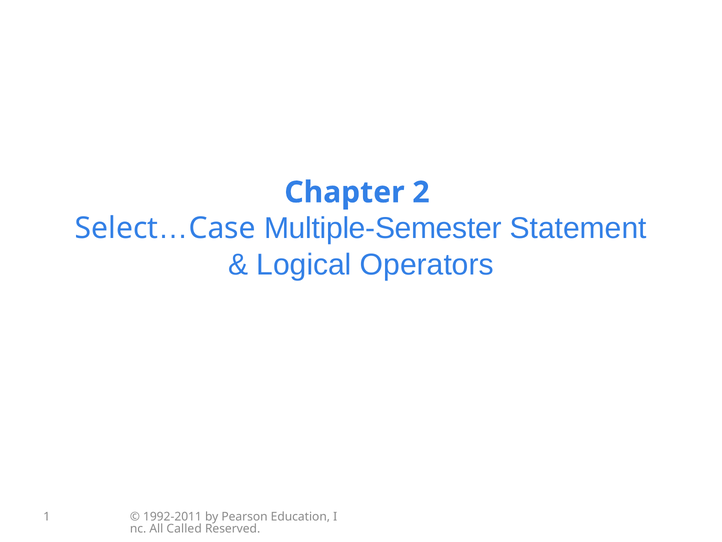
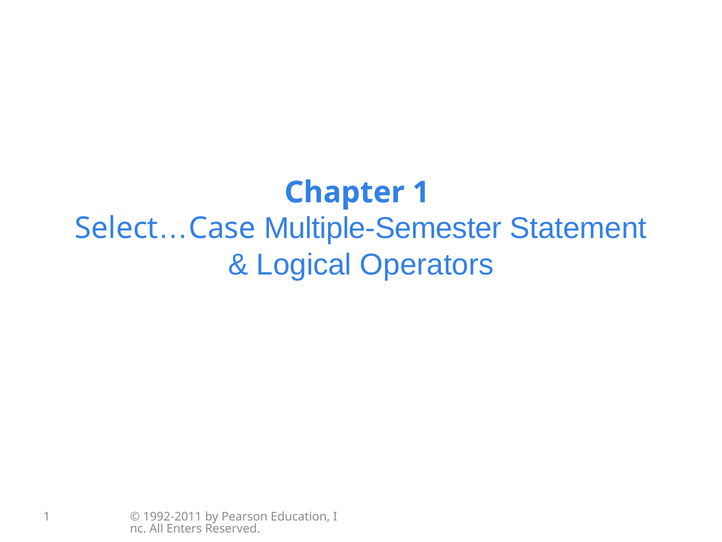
Chapter 2: 2 -> 1 (421, 192)
Called: Called -> Enters (184, 528)
